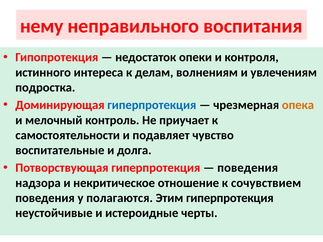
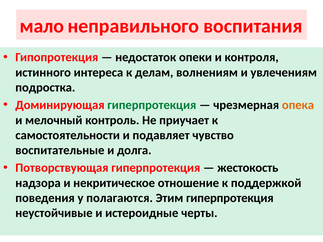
нему: нему -> мало (42, 26)
гиперпротекция colour: blue -> green (152, 105)
поведения: поведения -> жестокость (248, 168)
сочувствием: сочувствием -> поддержкой (266, 183)
